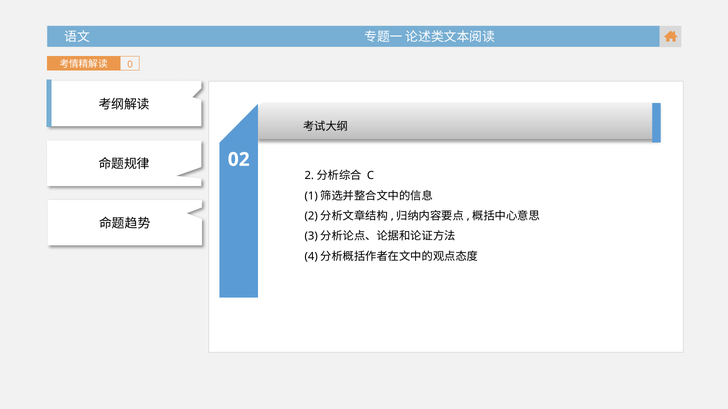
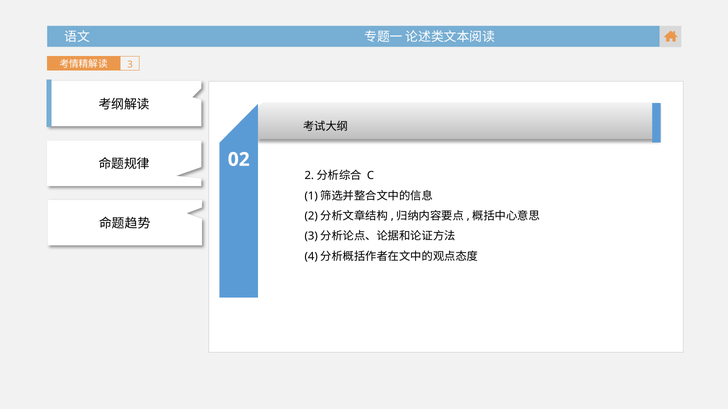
0: 0 -> 3 (130, 64)
